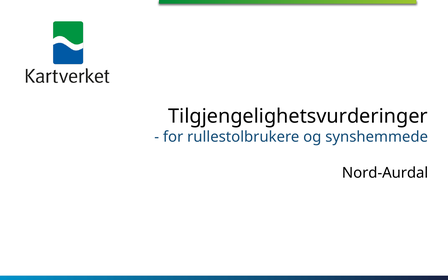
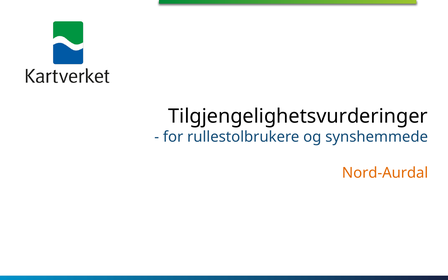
Nord-Aurdal colour: black -> orange (385, 173)
